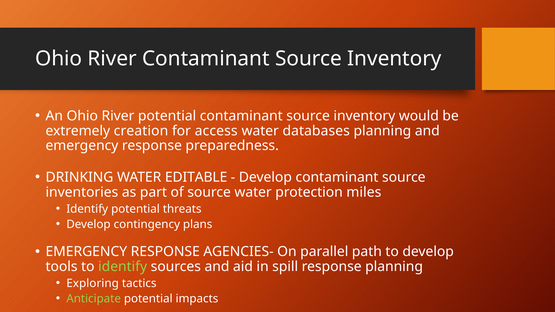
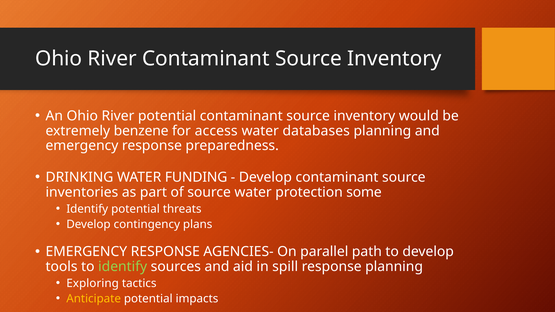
creation: creation -> benzene (141, 131)
EDITABLE: EDITABLE -> FUNDING (196, 177)
miles: miles -> some (364, 192)
Anticipate colour: light green -> yellow (94, 299)
